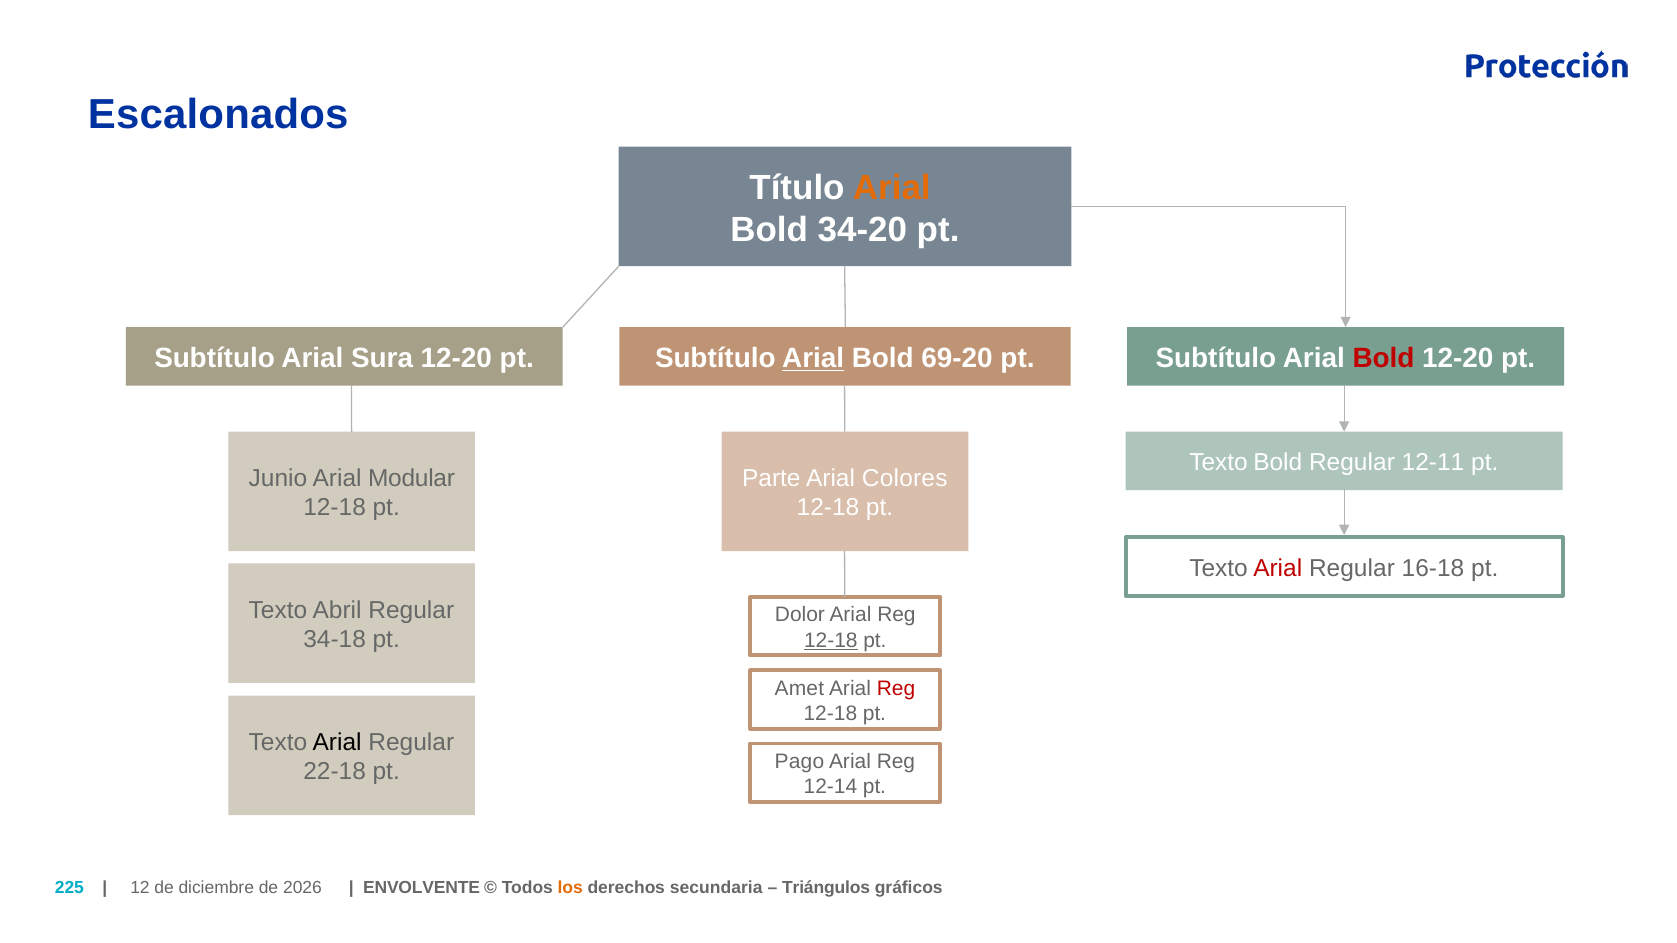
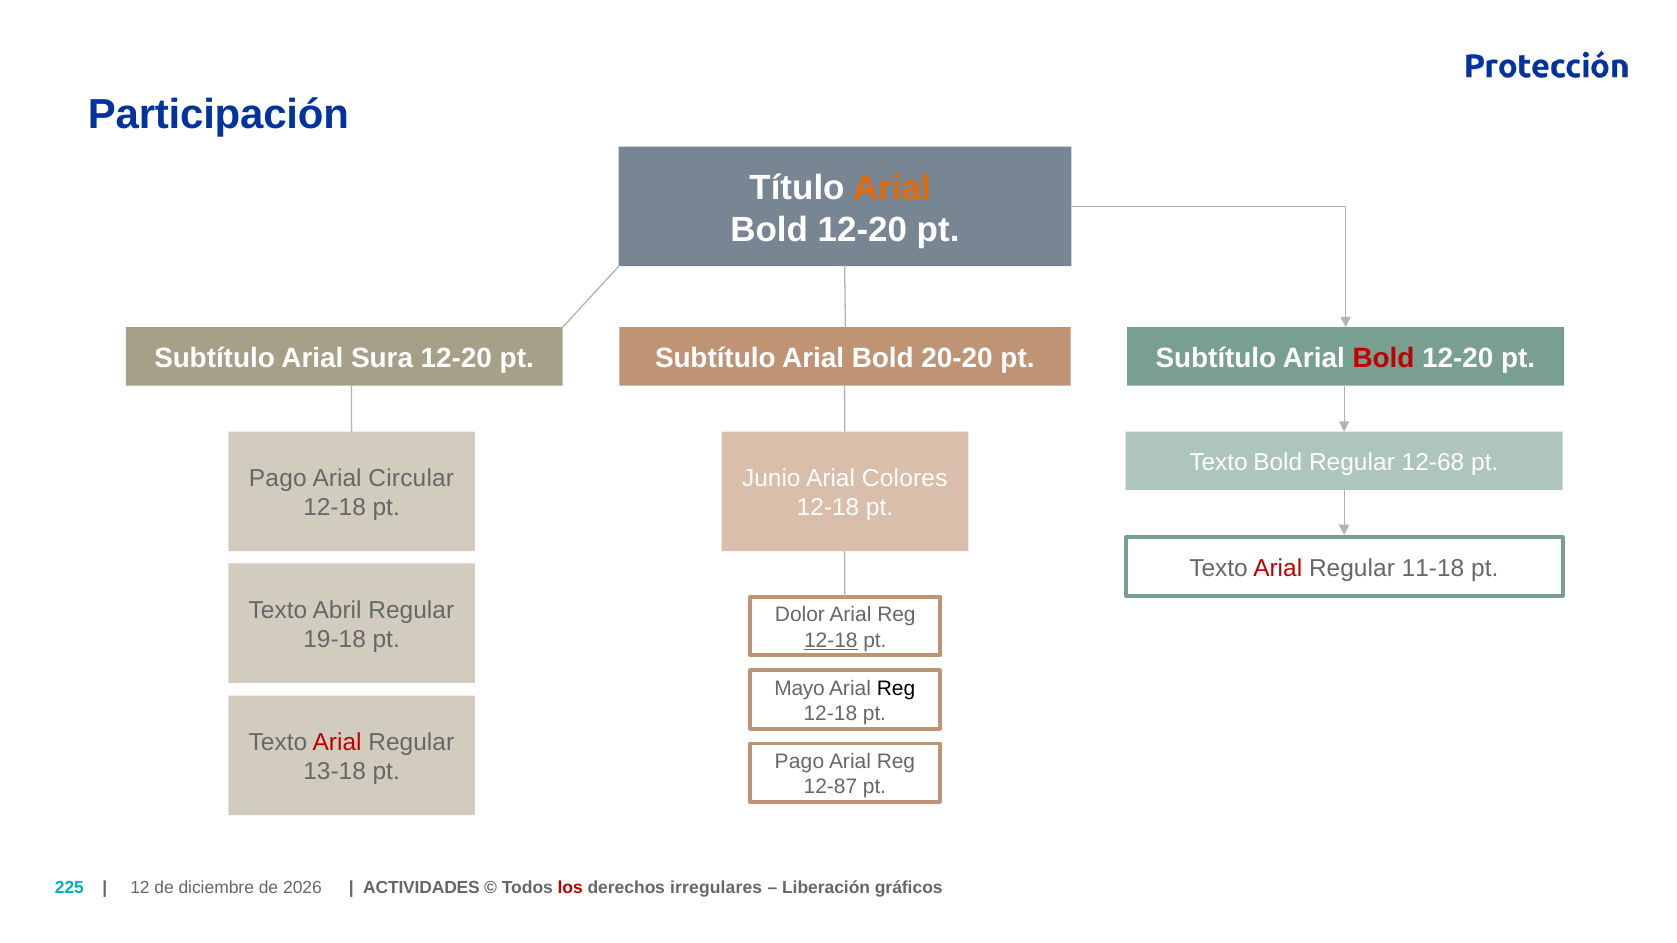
Escalonados: Escalonados -> Participación (218, 115)
34-20: 34-20 -> 12-20 (862, 230)
Arial underline: present -> none (813, 359)
69-20: 69-20 -> 20-20 (957, 359)
12-11: 12-11 -> 12-68 (1433, 463)
Parte: Parte -> Junio (771, 479)
Junio: Junio -> Pago (278, 479)
Modular: Modular -> Circular (411, 479)
16-18: 16-18 -> 11-18 (1433, 568)
34-18: 34-18 -> 19-18 (335, 640)
Amet: Amet -> Mayo (800, 689)
Reg colour: red -> black (896, 689)
Arial colour: black -> red (337, 743)
22-18: 22-18 -> 13-18 (335, 772)
12-14: 12-14 -> 12-87 (830, 787)
ENVOLVENTE: ENVOLVENTE -> ACTIVIDADES (421, 888)
los colour: orange -> red (570, 888)
secundaria: secundaria -> irregulares (716, 888)
Triángulos: Triángulos -> Liberación (826, 888)
